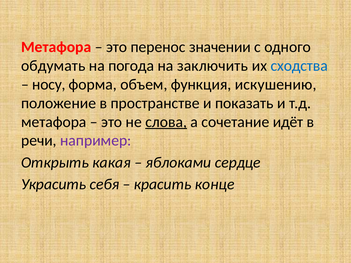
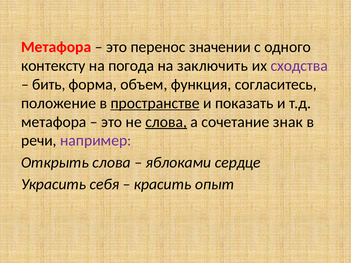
обдумать: обдумать -> контексту (53, 66)
сходства colour: blue -> purple (299, 66)
носу: носу -> бить (49, 85)
искушению: искушению -> согласитесь (276, 85)
пространстве underline: none -> present (155, 103)
идёт: идёт -> знак (288, 122)
Открыть какая: какая -> слова (112, 163)
конце: конце -> опыт (215, 184)
